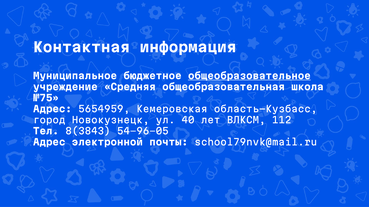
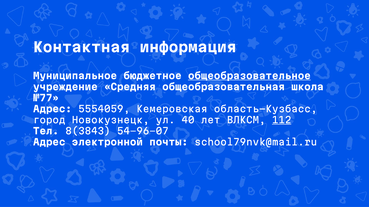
№75: №75 -> №77 (46, 98)
5654959: 5654959 -> 5554059 (104, 110)
112 underline: none -> present (282, 121)
54-96-05: 54-96-05 -> 54-96-07 (143, 132)
